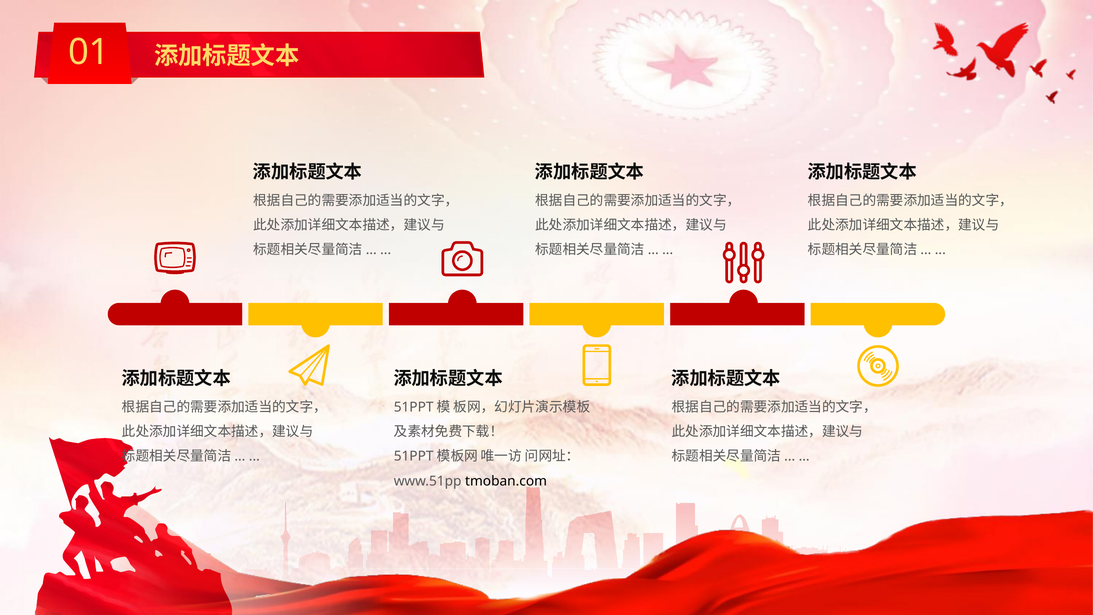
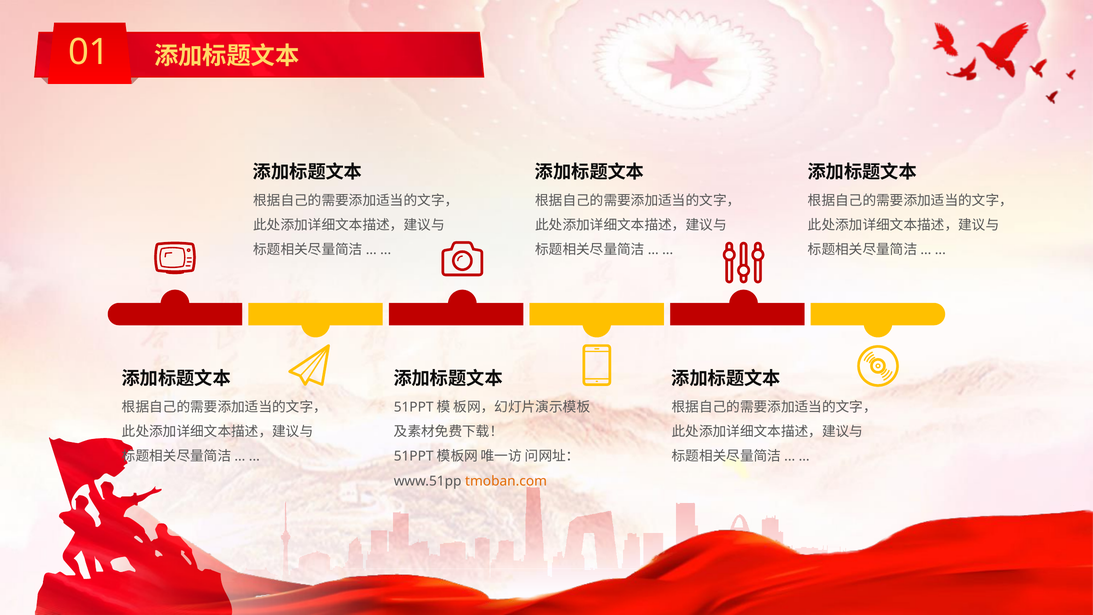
tmoban.com colour: black -> orange (506, 481)
